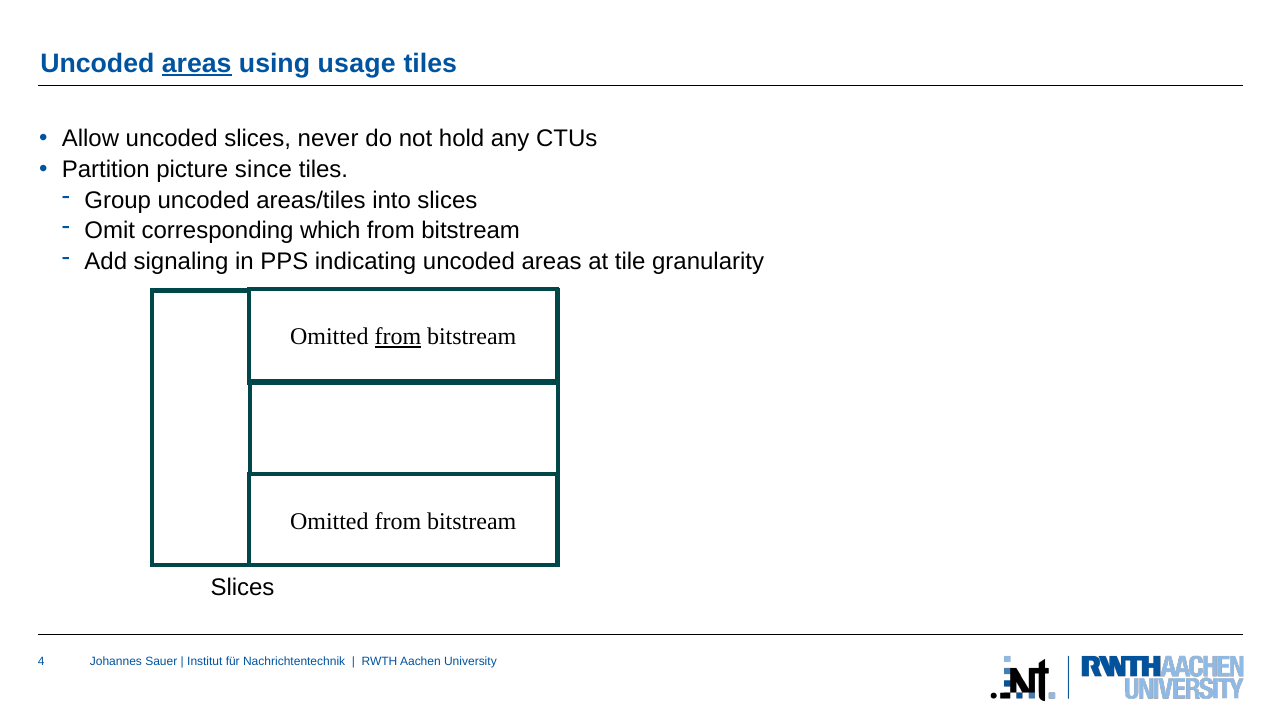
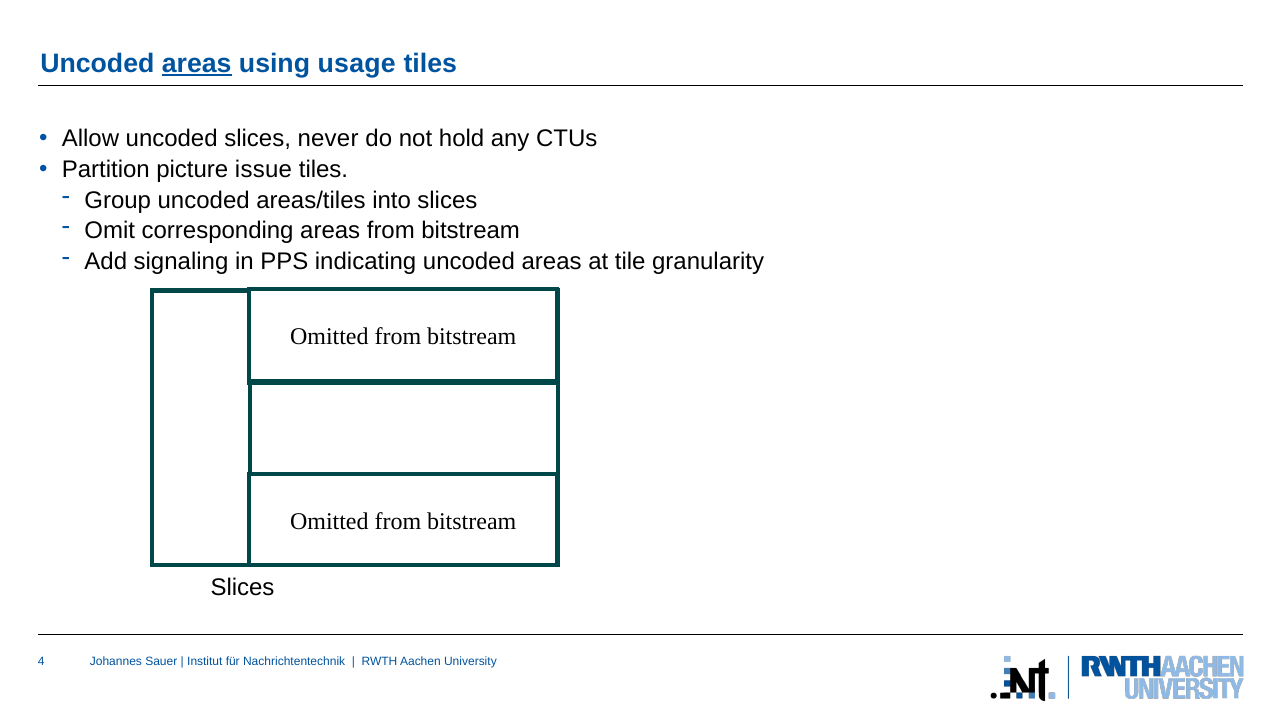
since: since -> issue (263, 170)
corresponding which: which -> areas (330, 231)
from underline: present -> none (398, 337)
